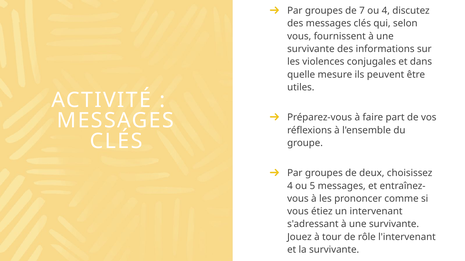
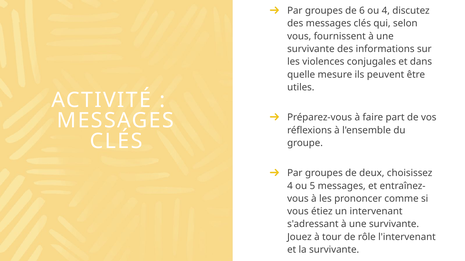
7: 7 -> 6 (362, 11)
